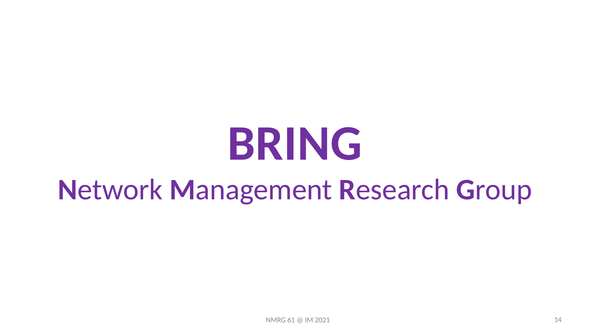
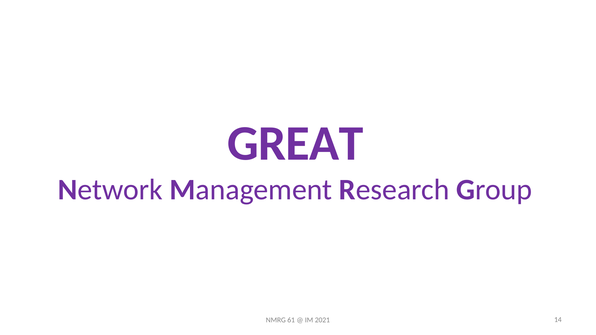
BRING: BRING -> GREAT (295, 144)
